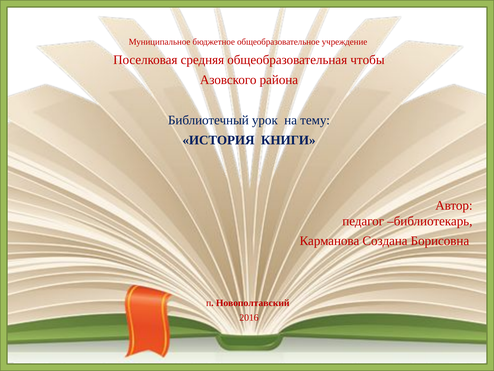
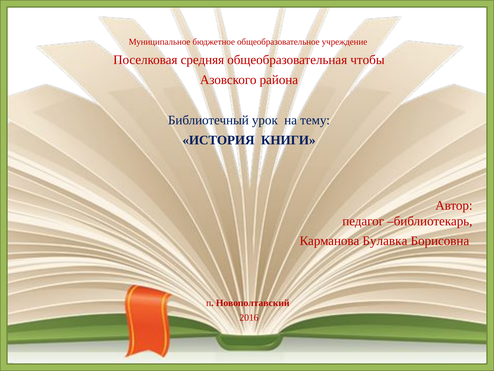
Создана: Создана -> Булавка (385, 241)
